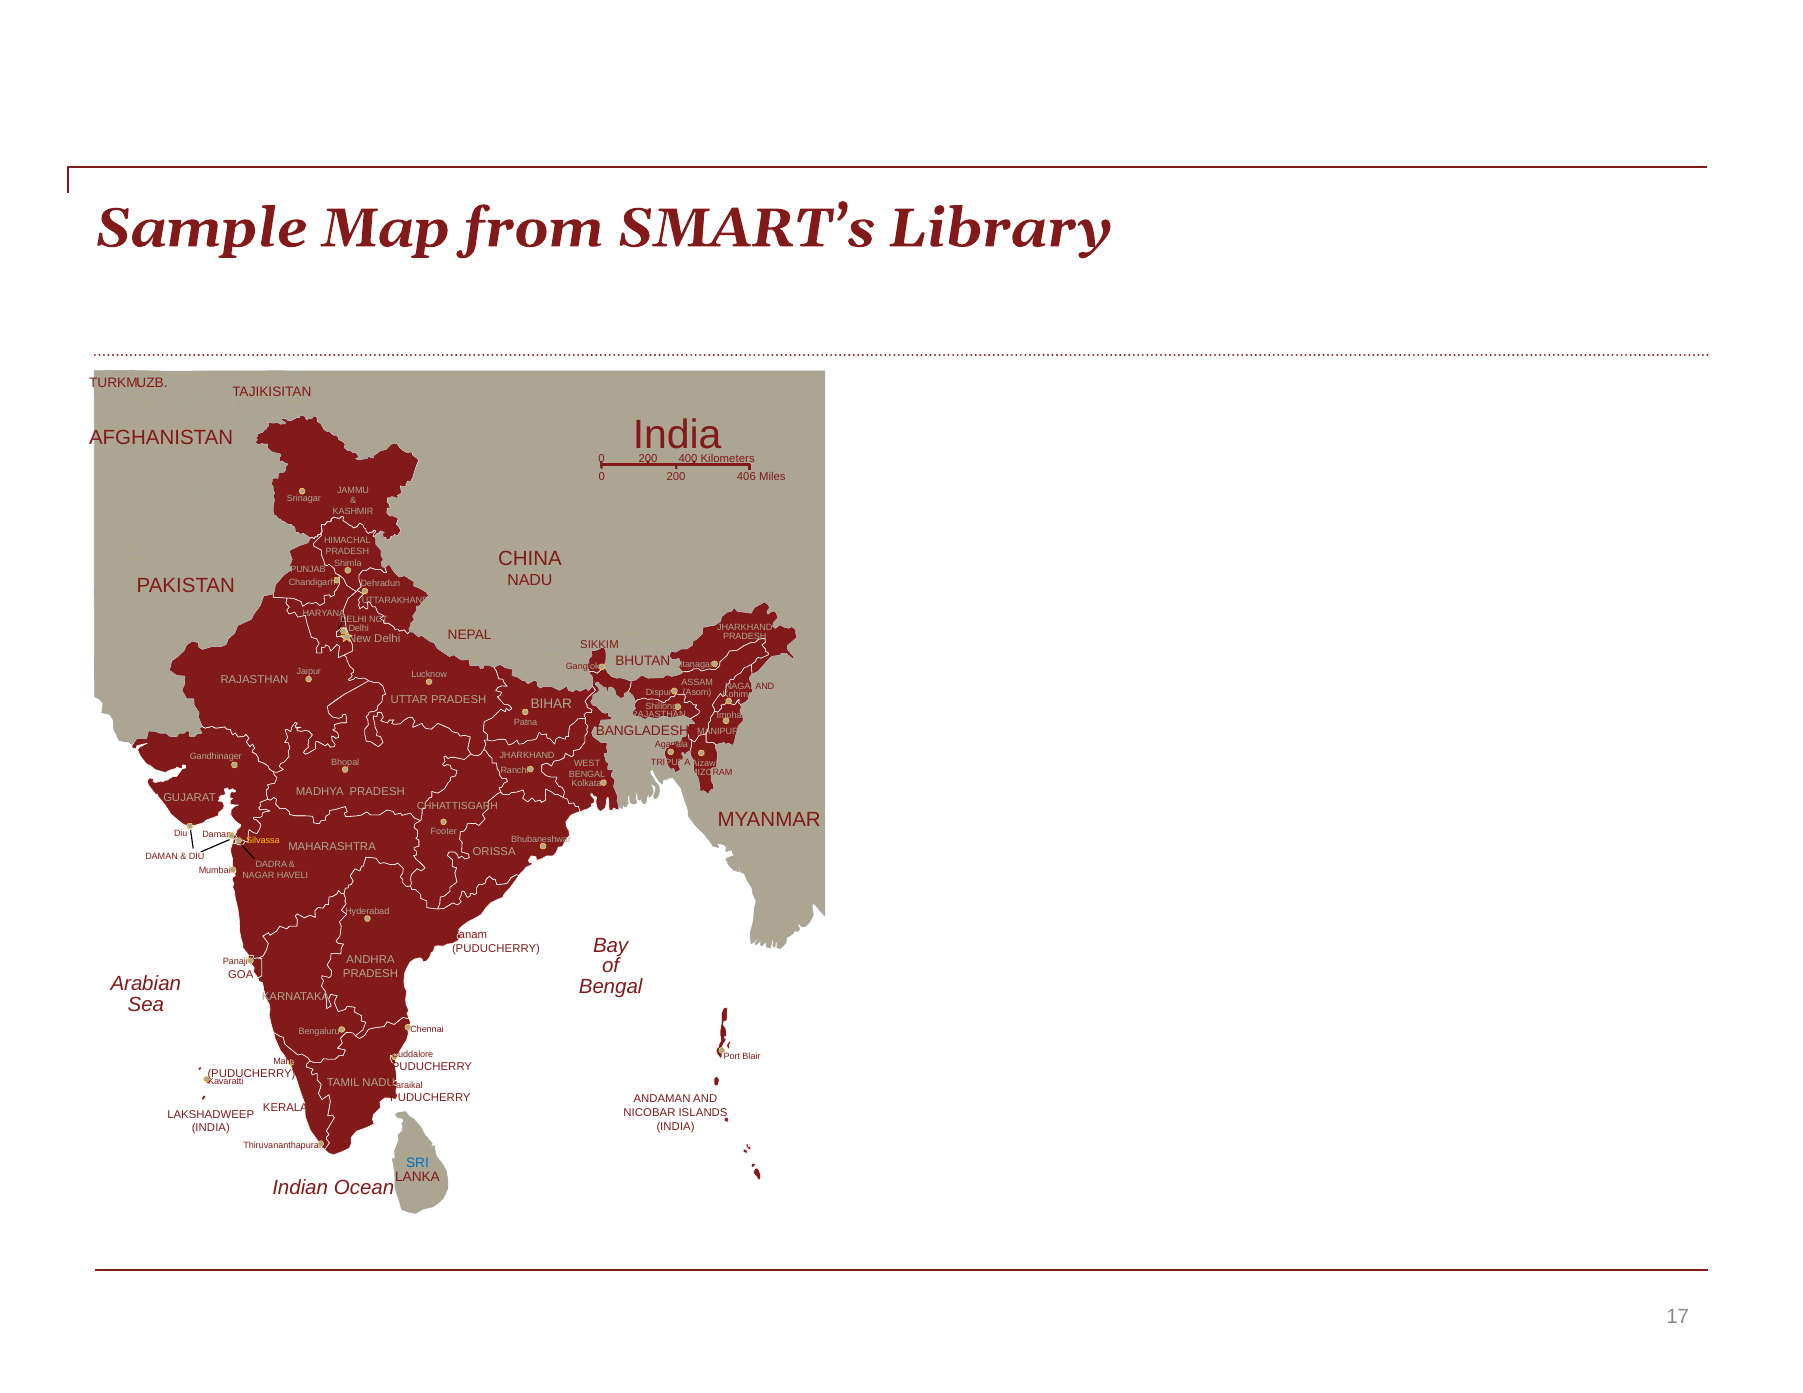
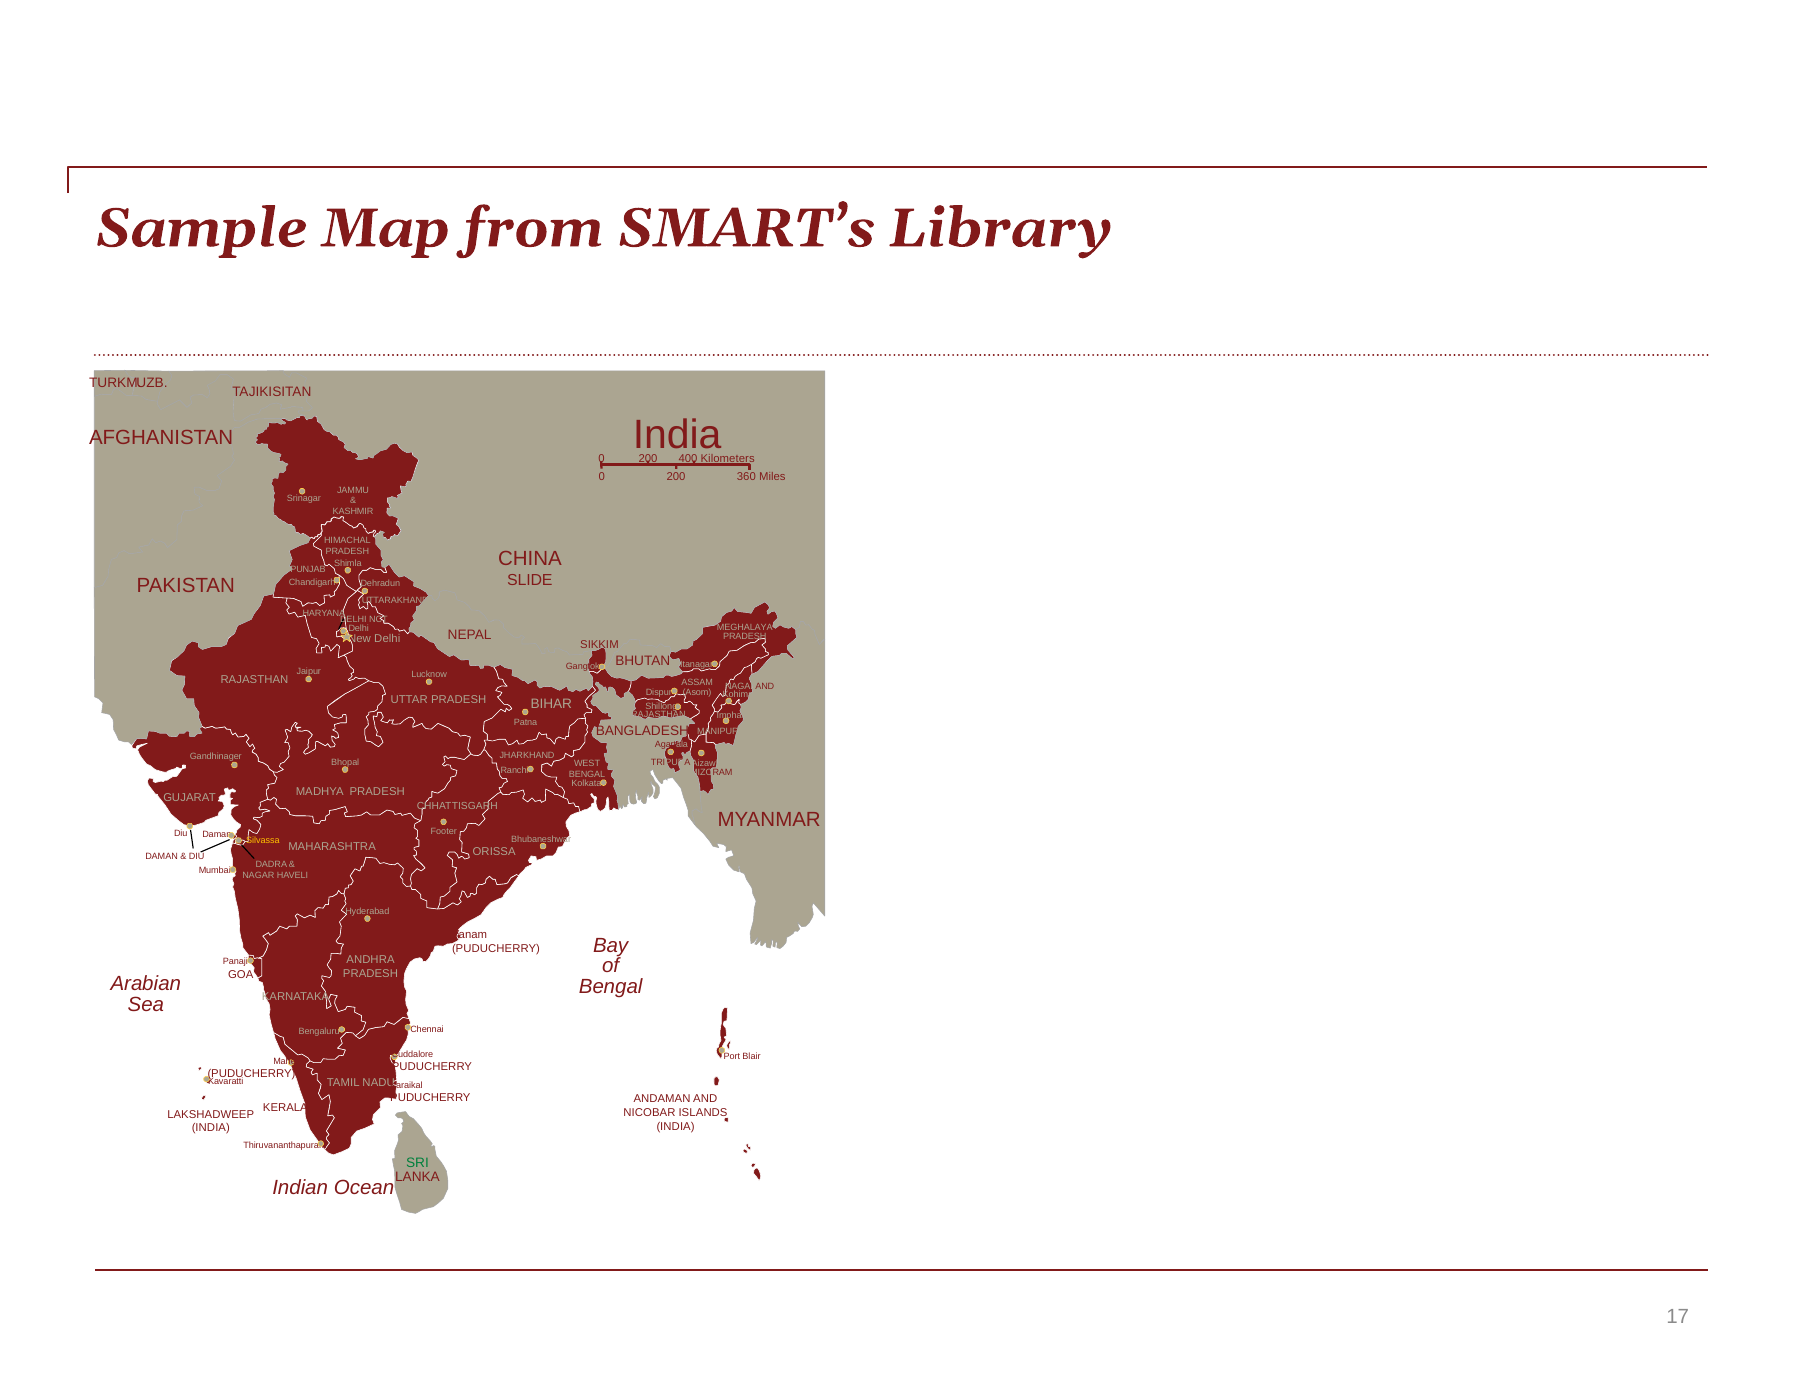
406: 406 -> 360 (746, 477)
NADU: NADU -> SLIDE (530, 580)
JHARKHAND: JHARKHAND -> MEGHALAYA (745, 627)
SRI colour: blue -> green (418, 1164)
